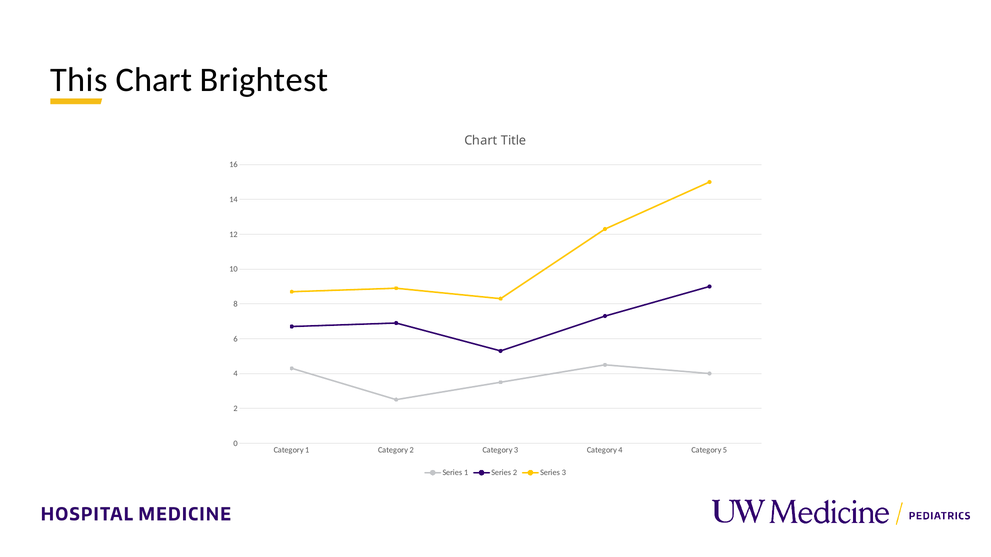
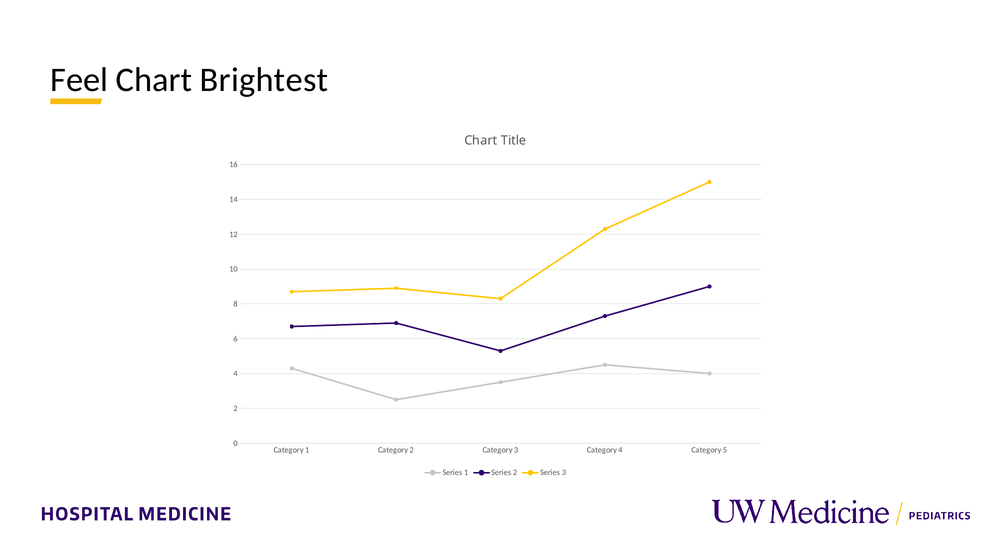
This: This -> Feel (79, 80)
